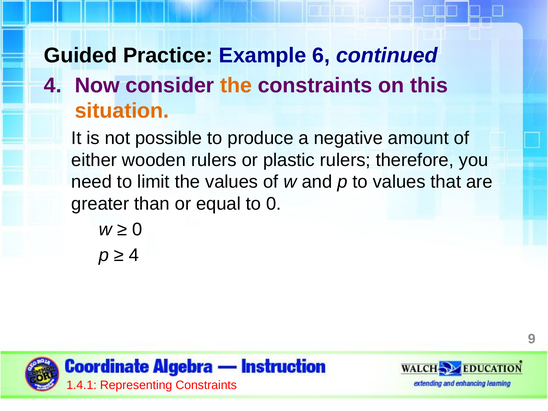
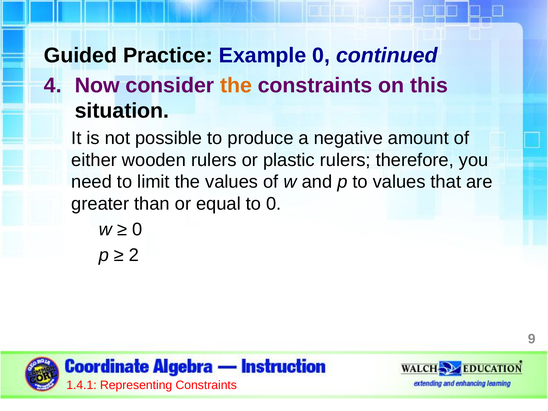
Example 6: 6 -> 0 (321, 55)
situation colour: orange -> black (122, 111)
4: 4 -> 2 (134, 255)
